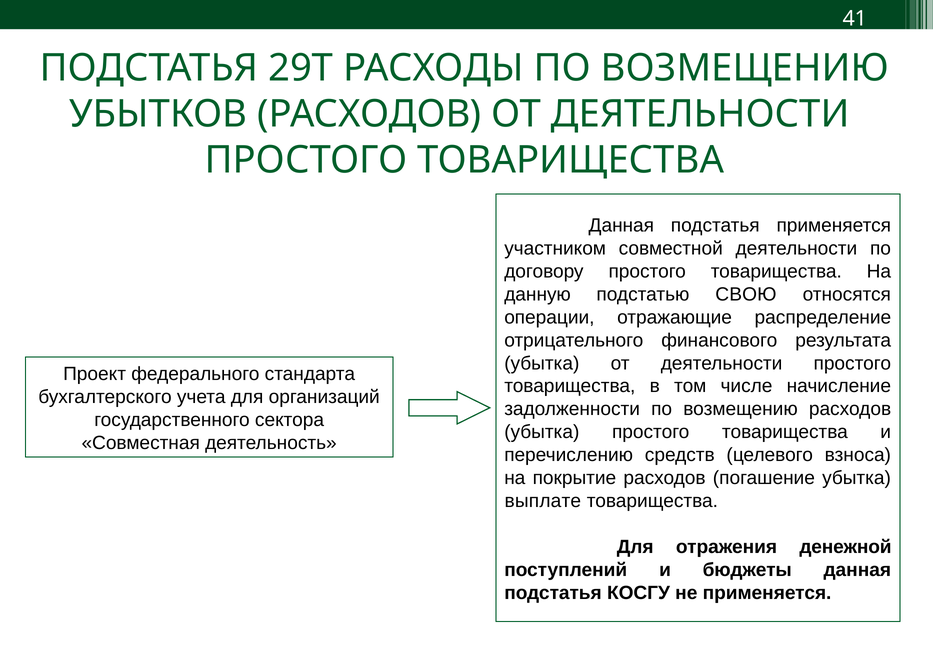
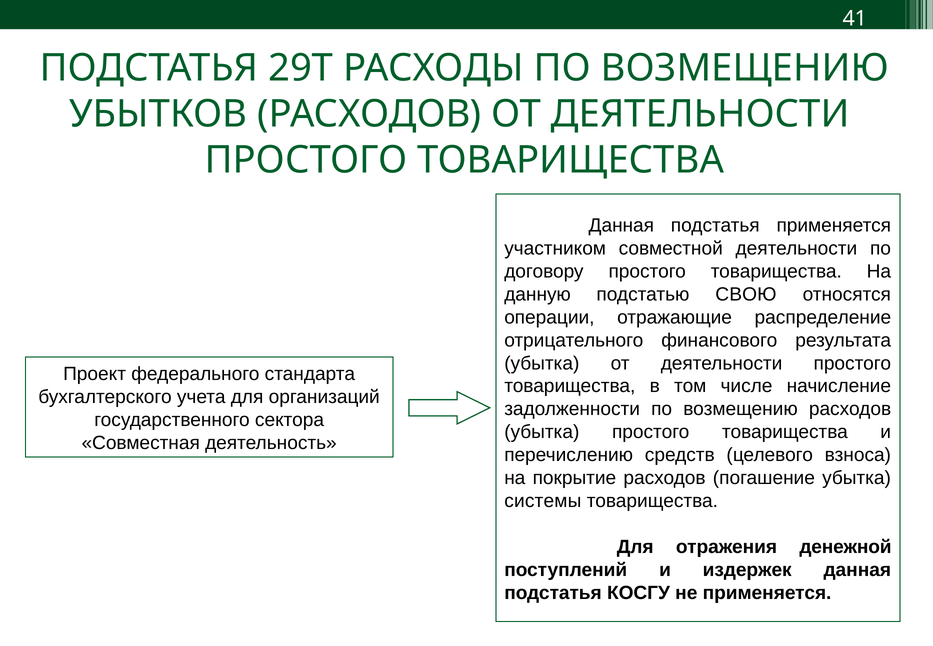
выплате: выплате -> системы (543, 501)
бюджеты: бюджеты -> издержек (747, 570)
